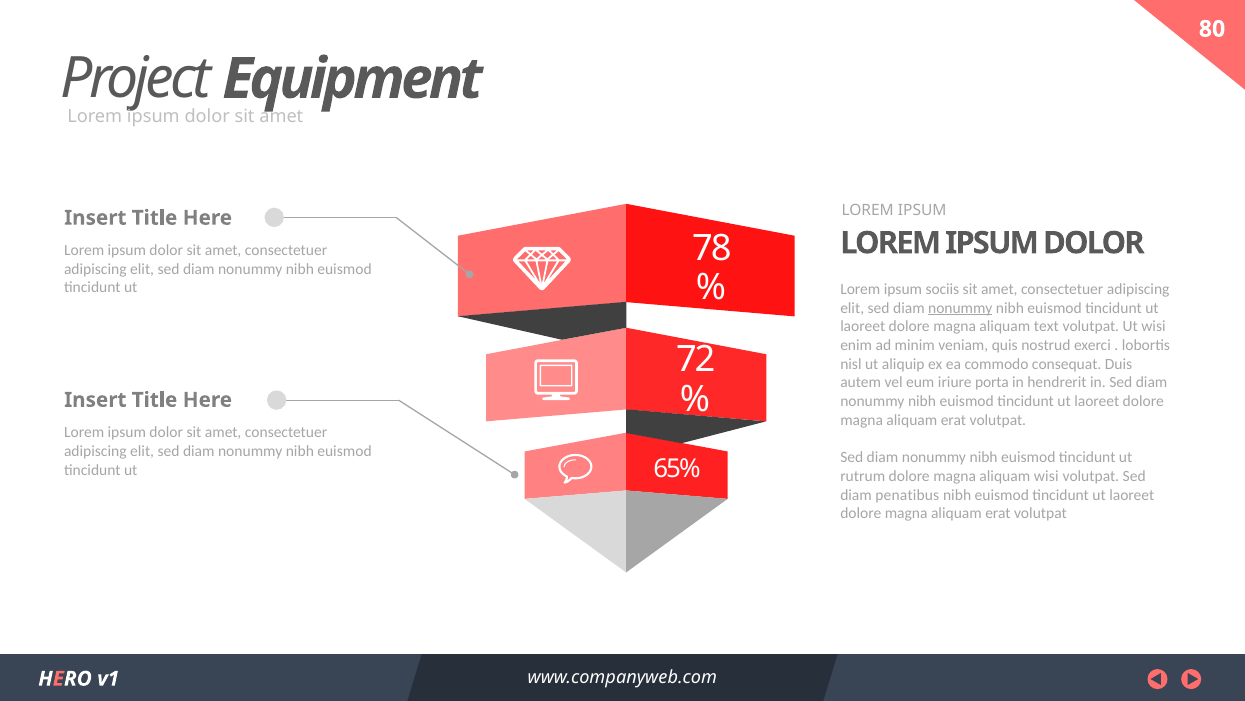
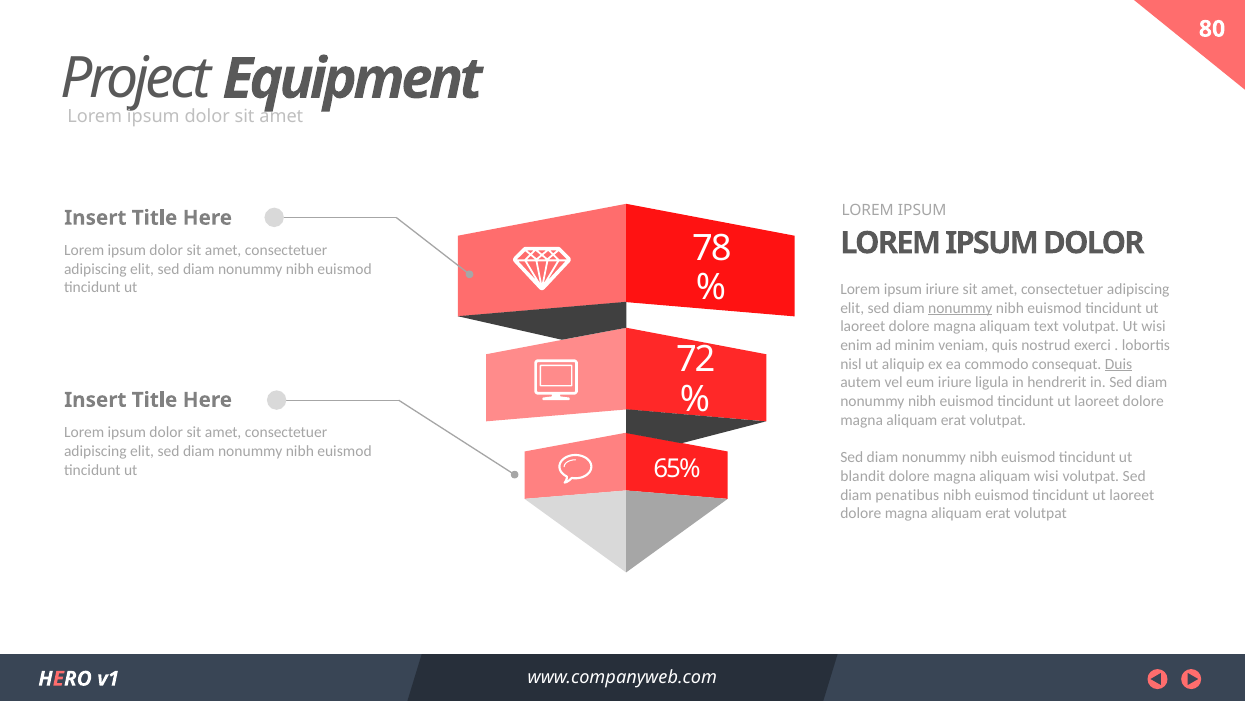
ipsum sociis: sociis -> iriure (942, 289)
Duis underline: none -> present (1119, 364)
porta: porta -> ligula (992, 382)
rutrum: rutrum -> blandit (863, 476)
